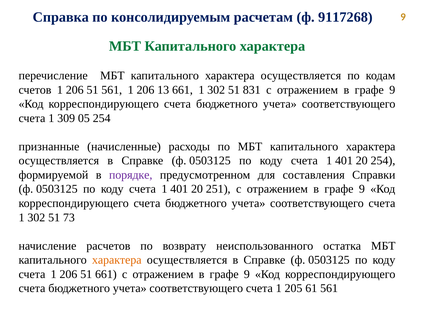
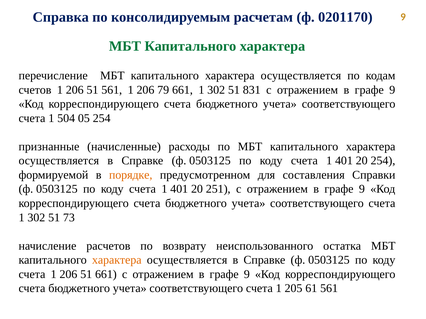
9117268: 9117268 -> 0201170 (345, 17)
13: 13 -> 79 (163, 90)
309: 309 -> 504 (66, 118)
порядке colour: purple -> orange (131, 175)
